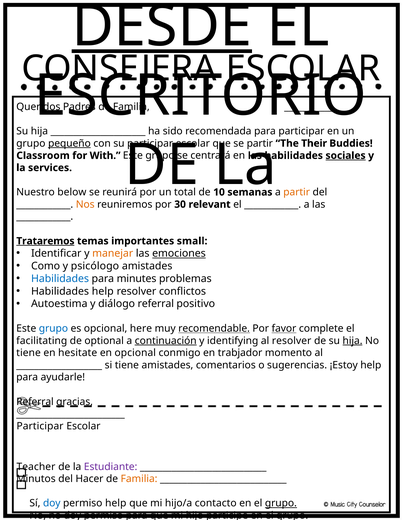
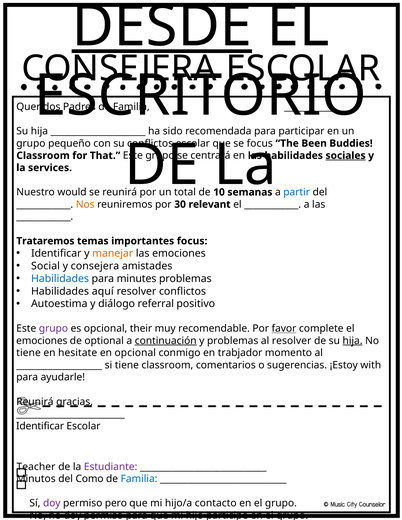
pequeño underline: present -> none (69, 143)
su participar: participar -> conflictos (150, 143)
se partir: partir -> focus (260, 143)
Their: Their -> Been (314, 143)
With: With -> That (105, 156)
below: below -> would (72, 192)
partir colour: orange -> blue (297, 192)
Trataremos underline: present -> none (45, 241)
importantes small: small -> focus (192, 241)
emociones underline: present -> none (179, 254)
Como: Como -> Social (46, 266)
y psicólogo: psicólogo -> consejera (95, 266)
Habilidades help: help -> aquí (103, 291)
grupo colour: blue -> purple (53, 329)
here: here -> their (141, 329)
recomendable underline: present -> none (214, 329)
facilitating: facilitating -> emociones (42, 341)
y identifying: identifying -> problemas (233, 341)
tiene amistades: amistades -> classroom (167, 365)
¡Estoy help: help -> with (371, 365)
Referral: Referral -> Reunirá (35, 402)
Participar: Participar -> Identificar (40, 426)
Hacer: Hacer -> Como (90, 479)
Familia colour: orange -> blue (139, 479)
doy colour: blue -> purple (52, 504)
permiso help: help -> pero (116, 504)
grupo underline: present -> none (281, 504)
